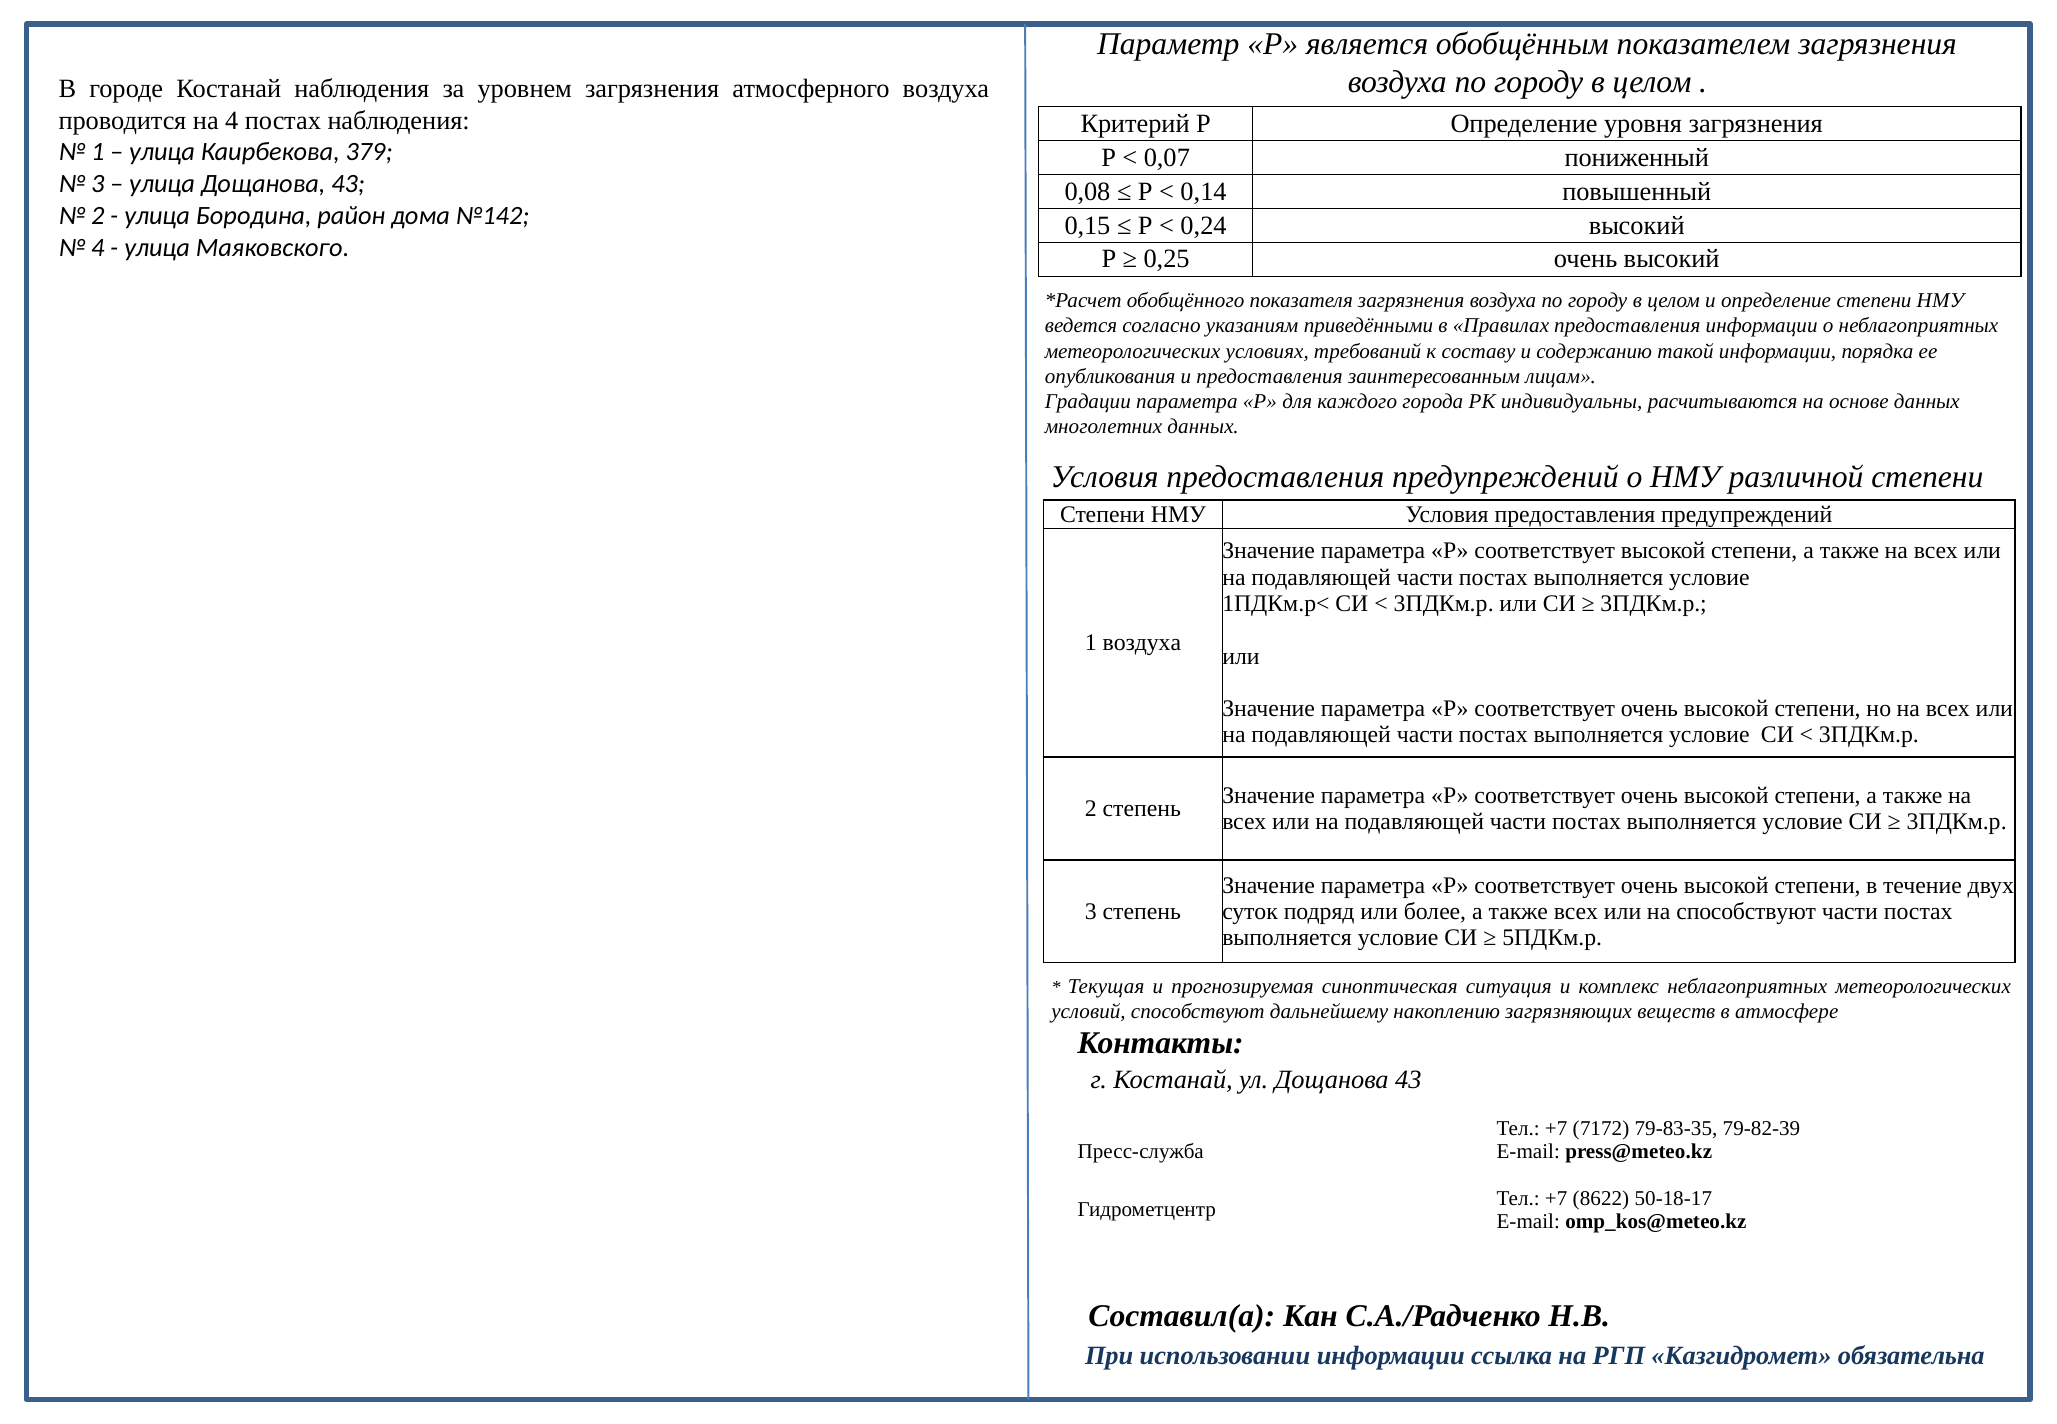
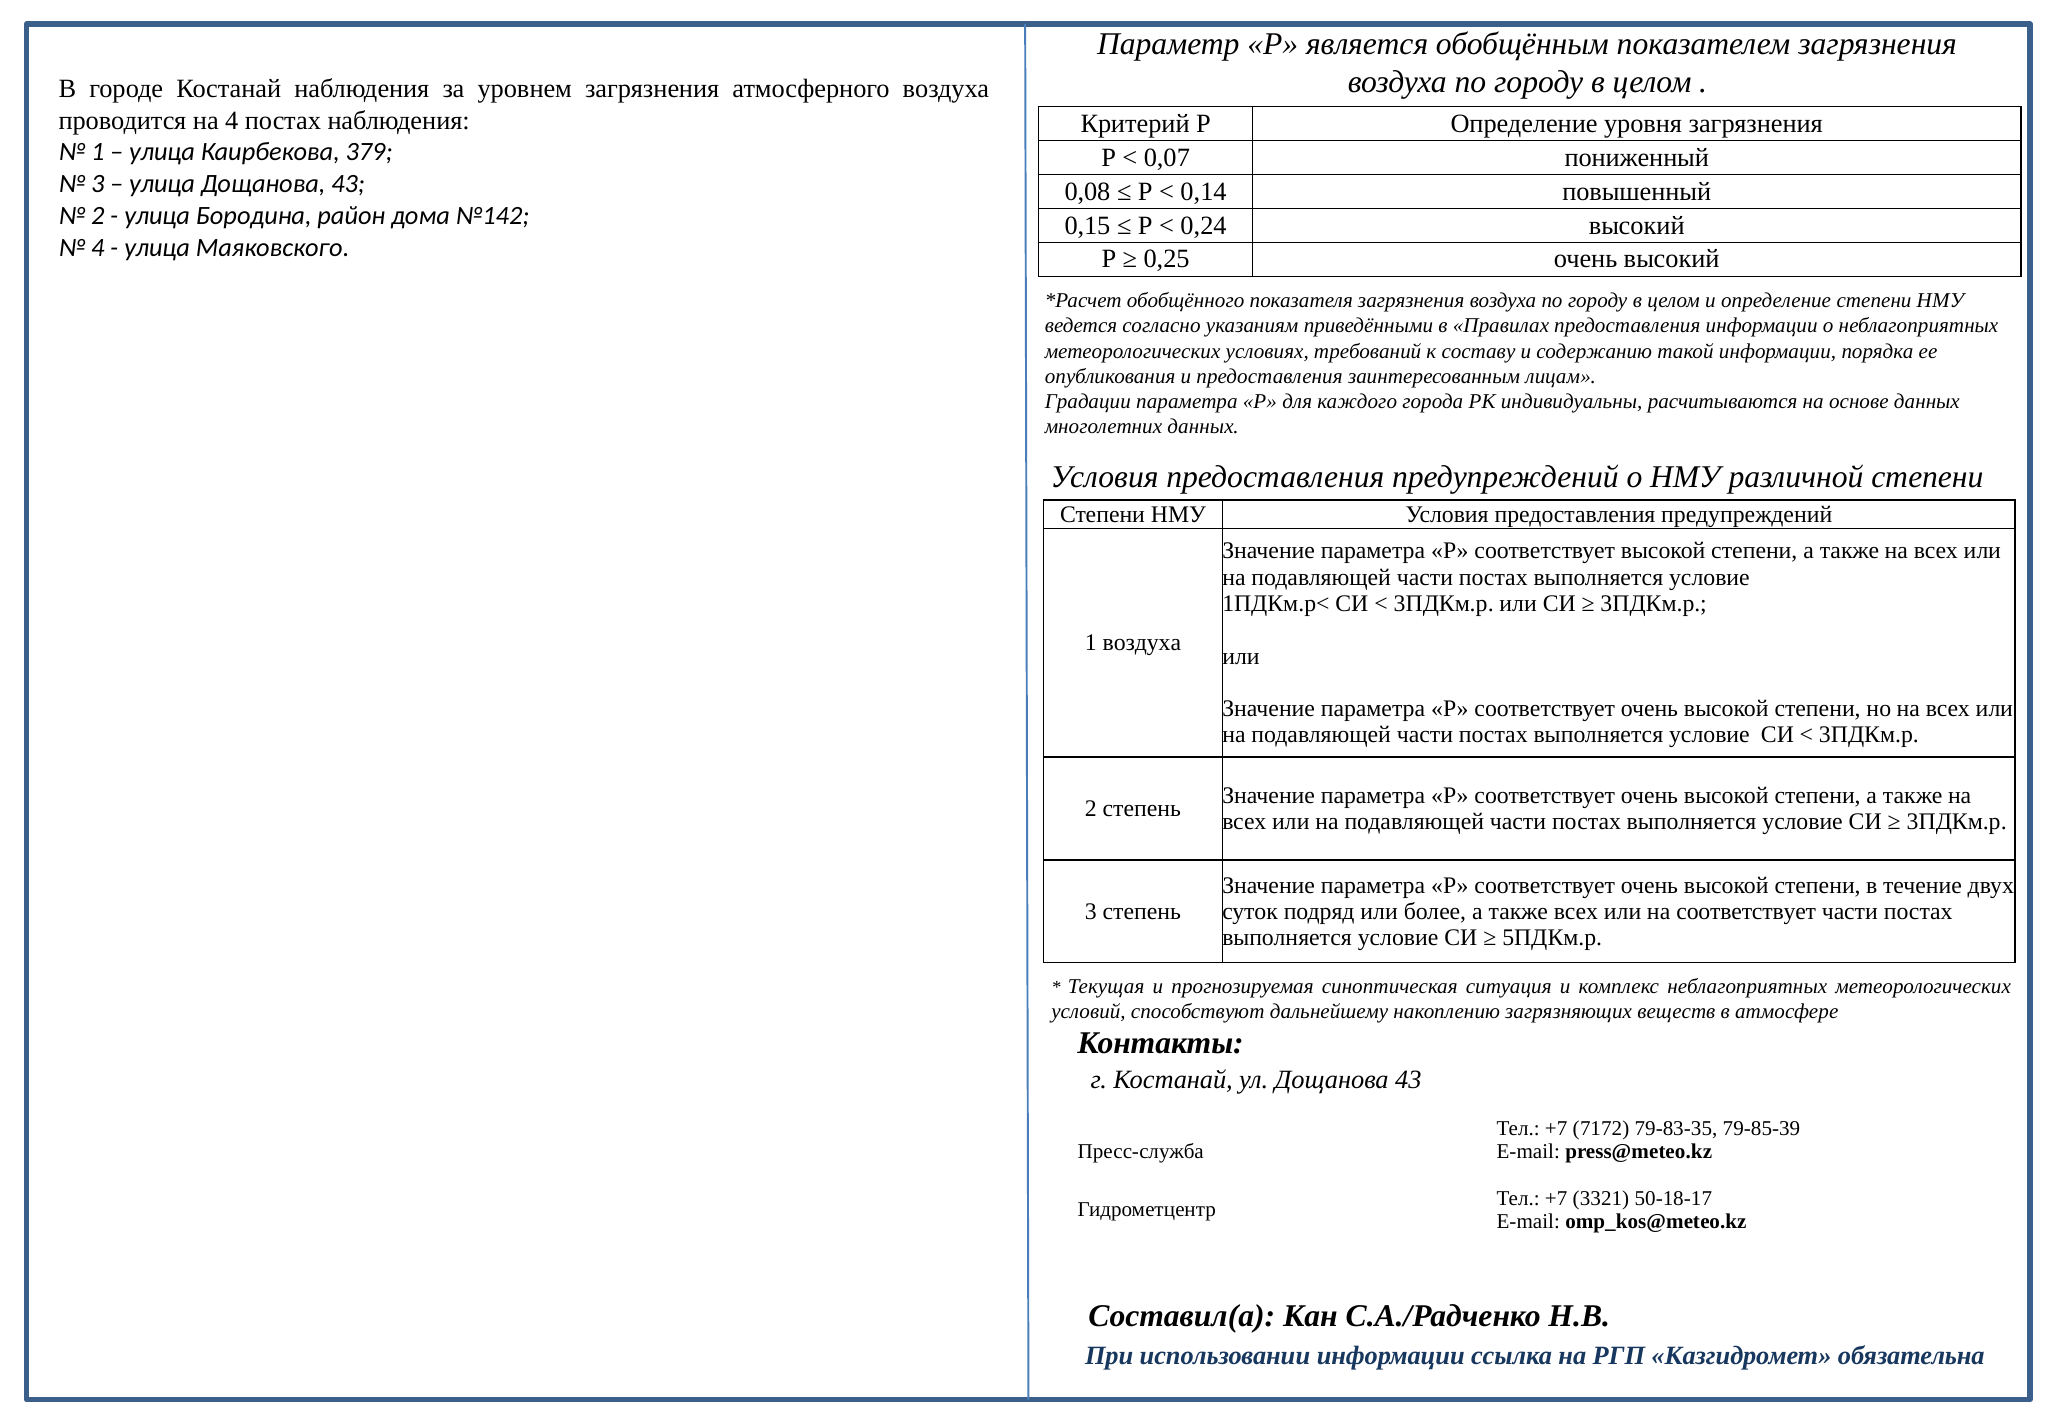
на способствуют: способствуют -> соответствует (1746, 912)
79-82-39: 79-82-39 -> 79-85-39 (1762, 1128)
8622: 8622 -> 3321 (1601, 1198)
